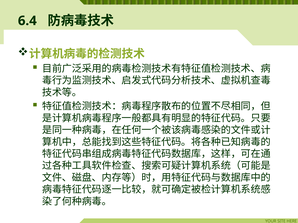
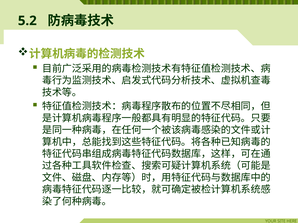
6.4: 6.4 -> 5.2 (27, 21)
